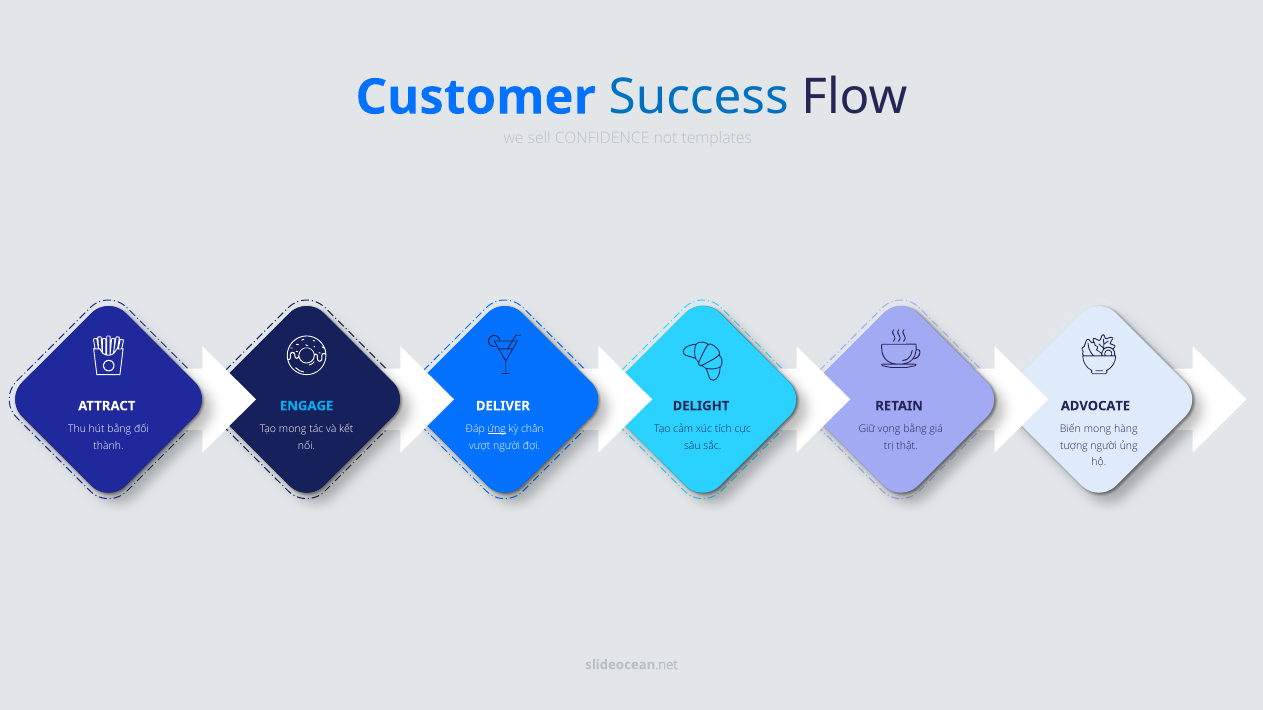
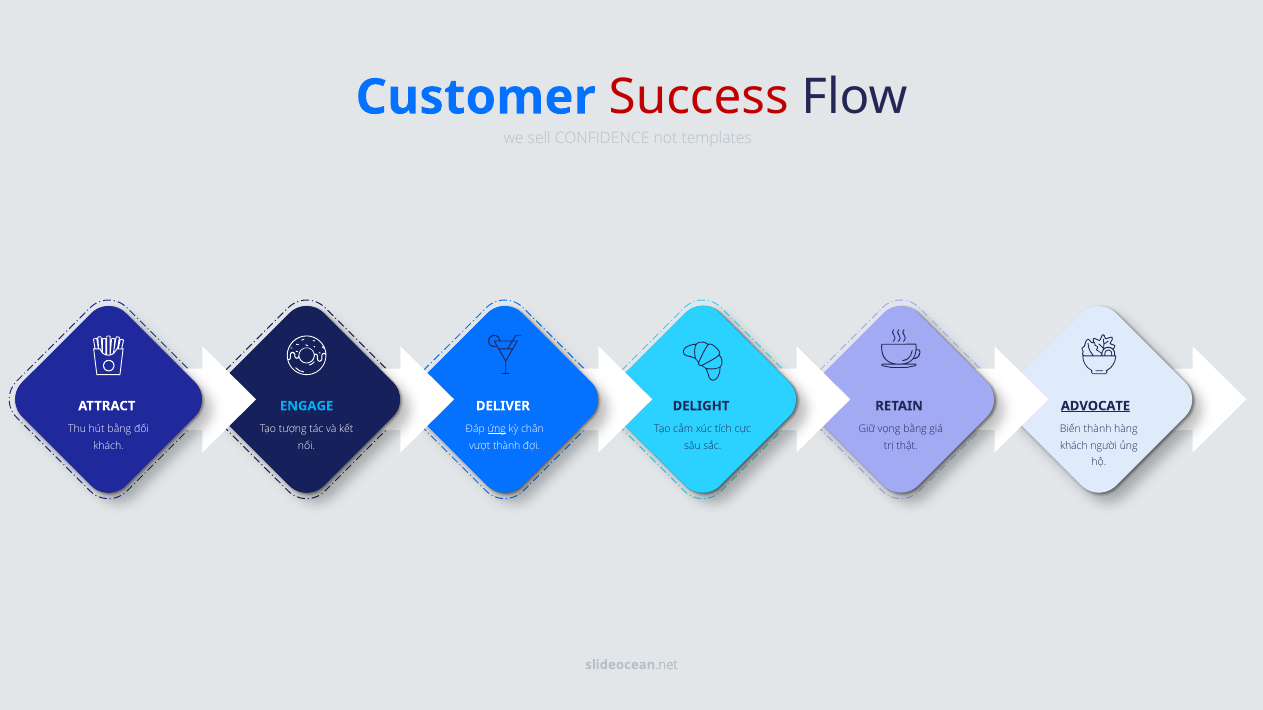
Success colour: blue -> red (699, 97)
ADVOCATE underline: none -> present (1095, 406)
Tạo mong: mong -> tượng (293, 429)
Biến mong: mong -> thành (1098, 429)
thành: thành -> khách (109, 446)
vượt người: người -> thành (507, 446)
tượng: tượng -> khách (1074, 446)
